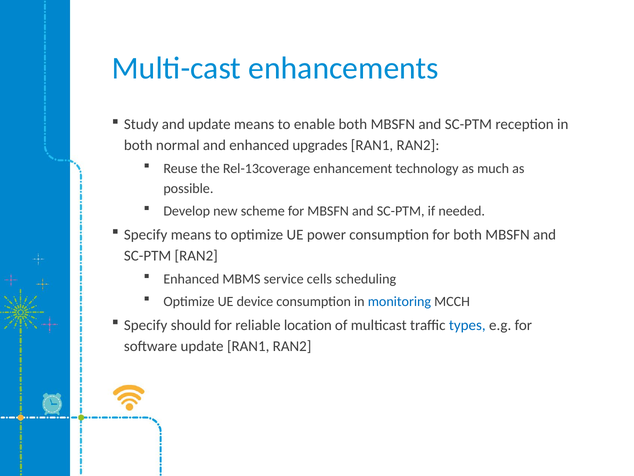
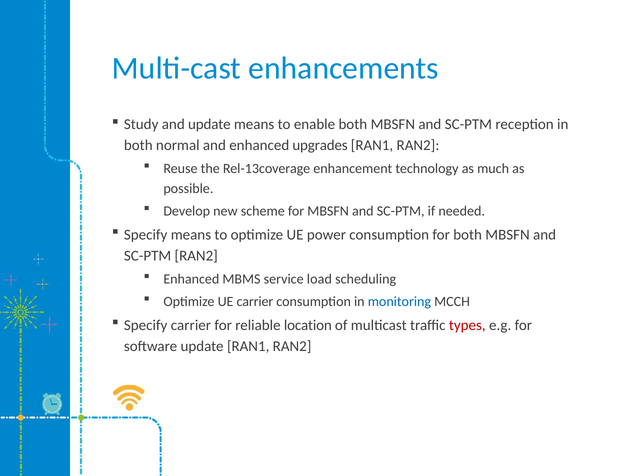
cells: cells -> load (319, 279)
UE device: device -> carrier (255, 301)
Specify should: should -> carrier (191, 325)
types colour: blue -> red (467, 325)
